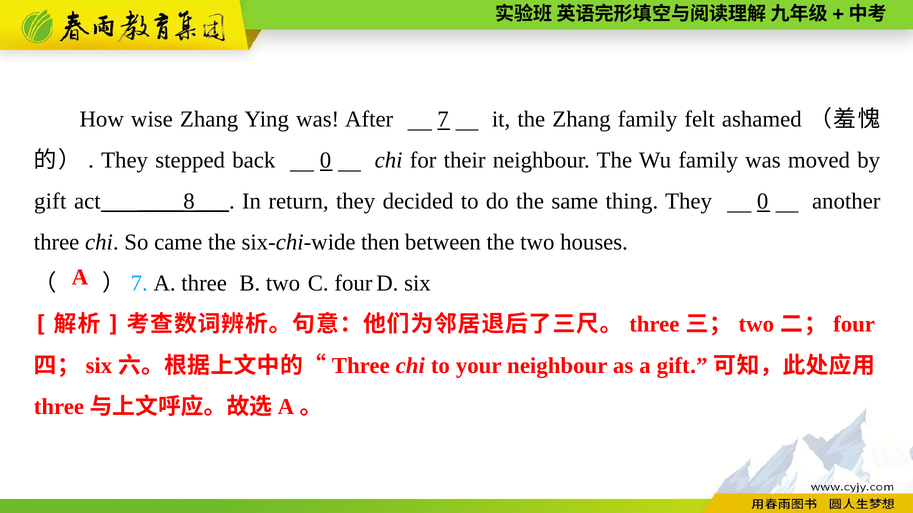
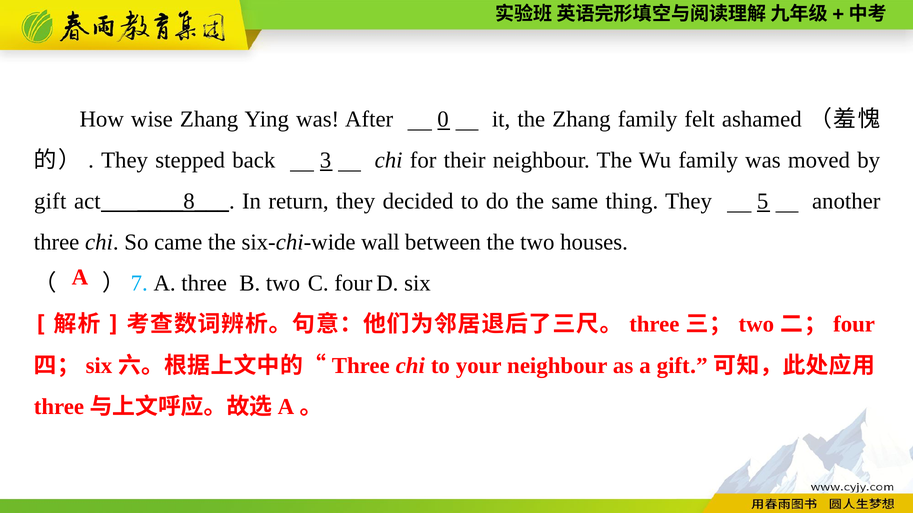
7: 7 -> 0 (443, 119)
back 0: 0 -> 3 (325, 160)
They 0: 0 -> 5 (763, 201)
then: then -> wall (380, 243)
